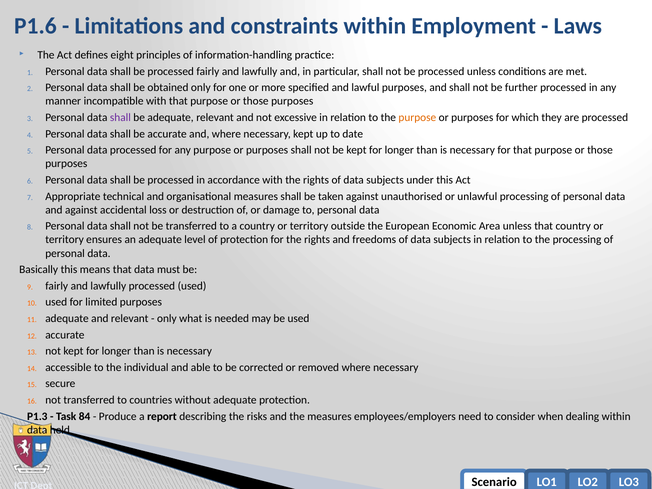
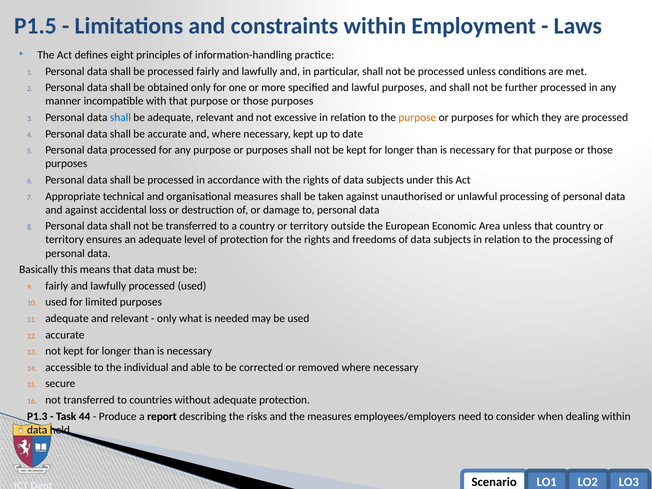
P1.6: P1.6 -> P1.5 (35, 26)
shall colour: purple -> blue (120, 118)
84: 84 -> 44 (85, 416)
